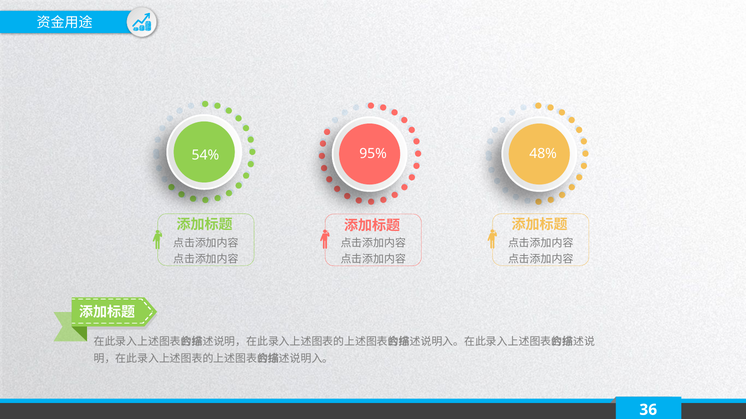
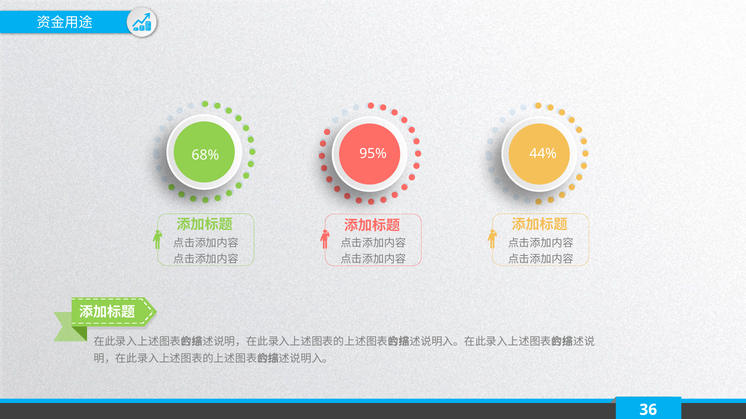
54%: 54% -> 68% (205, 155)
48%: 48% -> 44% (543, 154)
